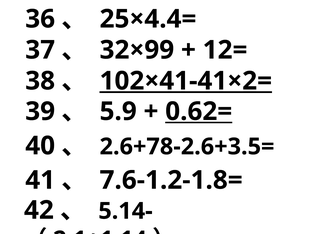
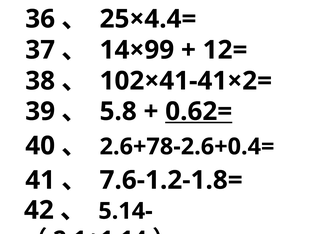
32×99: 32×99 -> 14×99 (137, 50)
102×41-41×2= underline: present -> none (186, 81)
5.9: 5.9 -> 5.8 (118, 112)
2.6+78-2.6+3.5=: 2.6+78-2.6+3.5= -> 2.6+78-2.6+0.4= (187, 147)
